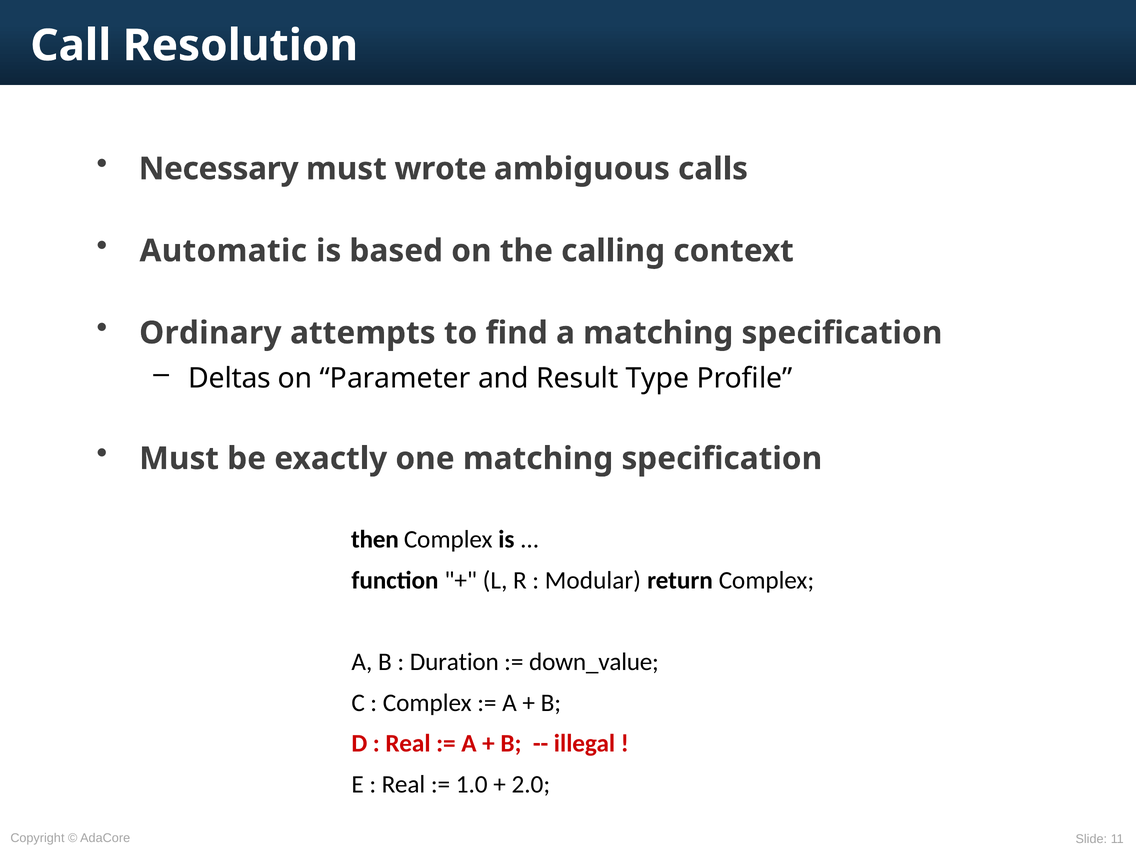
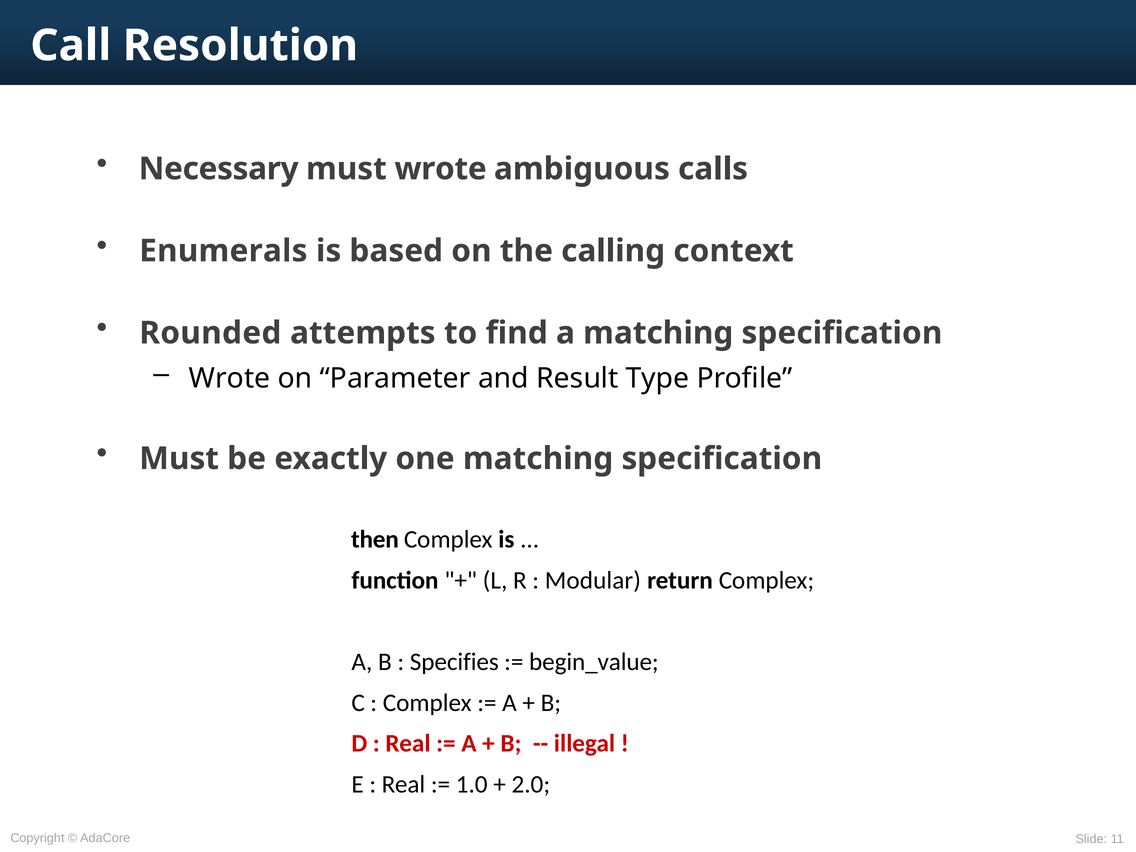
Automatic: Automatic -> Enumerals (223, 251)
Ordinary: Ordinary -> Rounded (210, 333)
Deltas: Deltas -> Wrote (230, 378)
Duration: Duration -> Specifies (454, 662)
down_value: down_value -> begin_value (594, 662)
